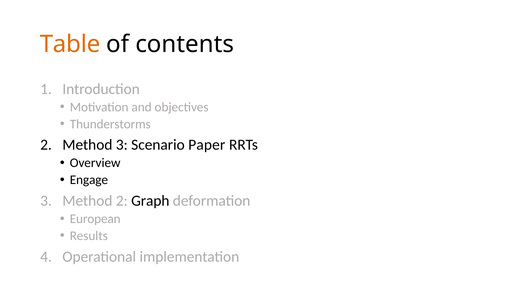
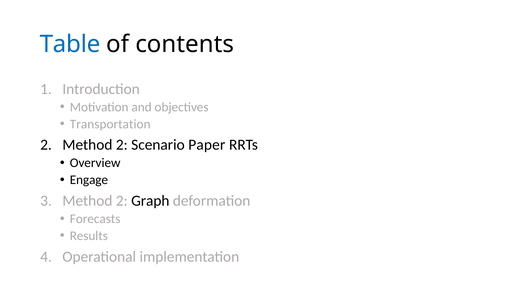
Table colour: orange -> blue (70, 44)
Thunderstorms: Thunderstorms -> Transportation (110, 124)
2 Method 3: 3 -> 2 (122, 145)
European: European -> Forecasts (95, 219)
